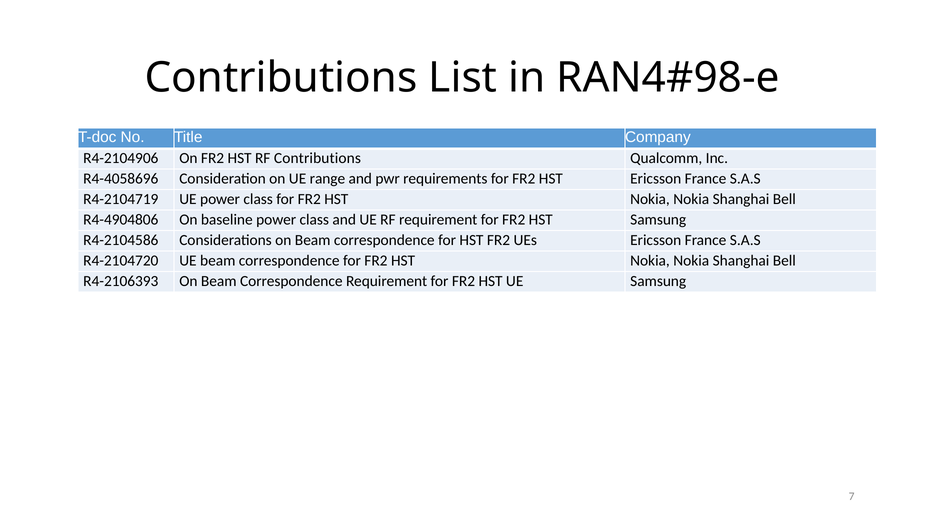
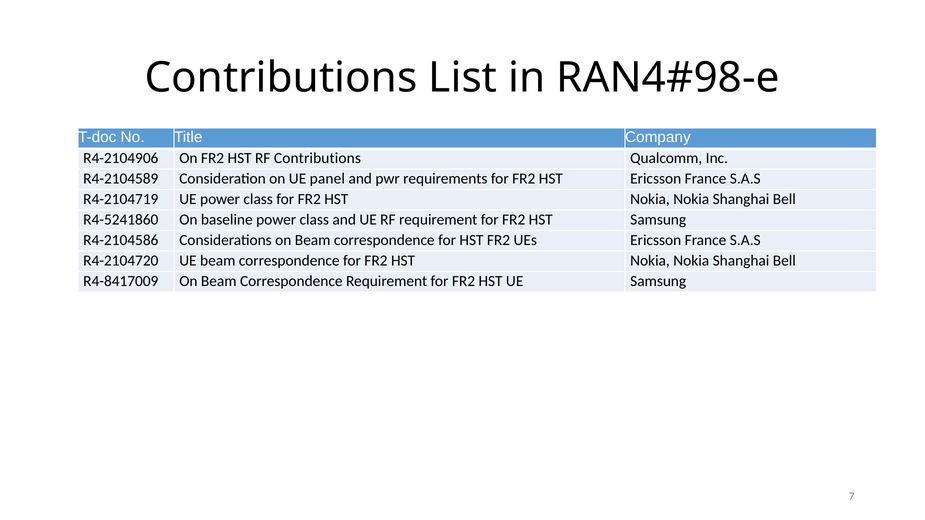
R4-4058696: R4-4058696 -> R4-2104589 (121, 179)
range: range -> panel (327, 179)
R4-4904806: R4-4904806 -> R4-5241860 (121, 220)
R4-2106393: R4-2106393 -> R4-8417009 (121, 281)
